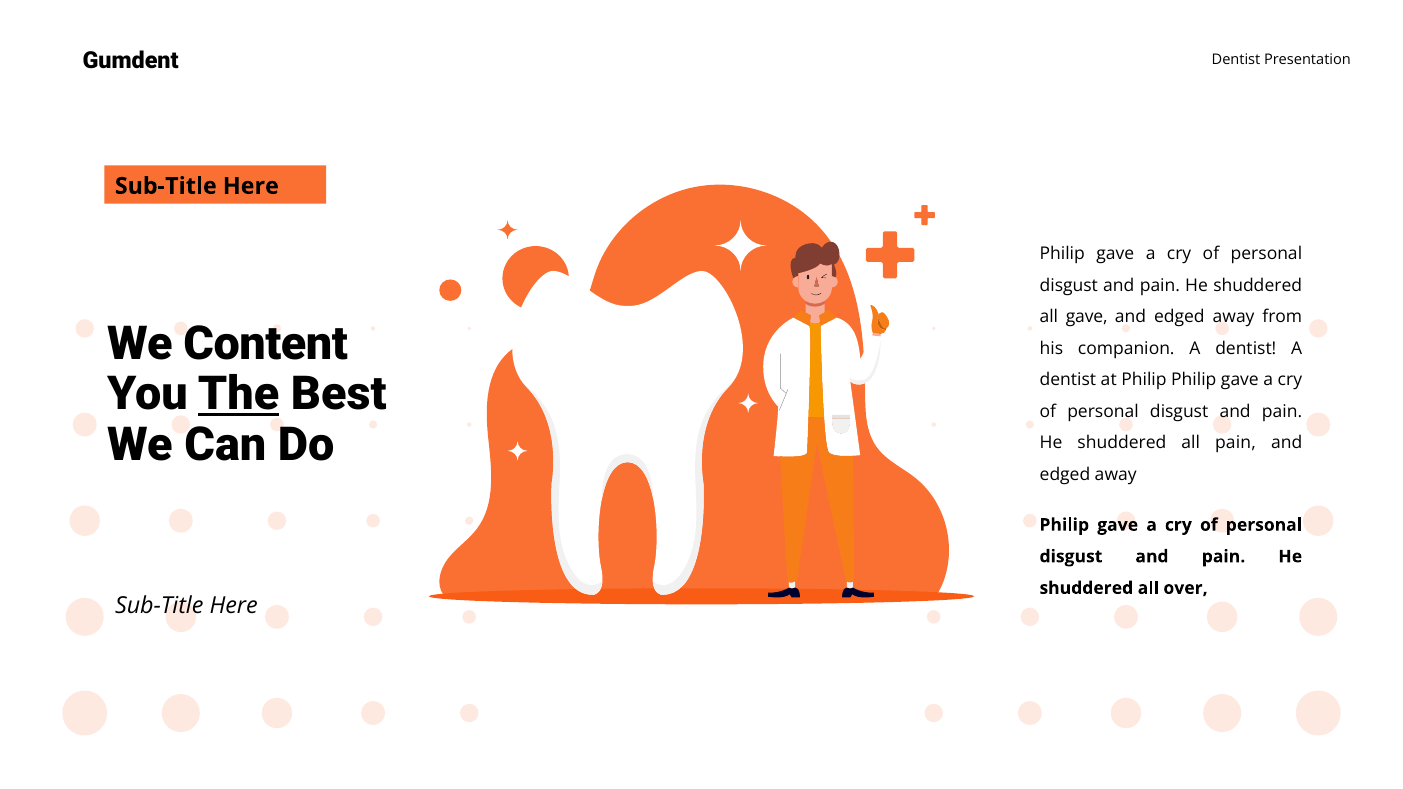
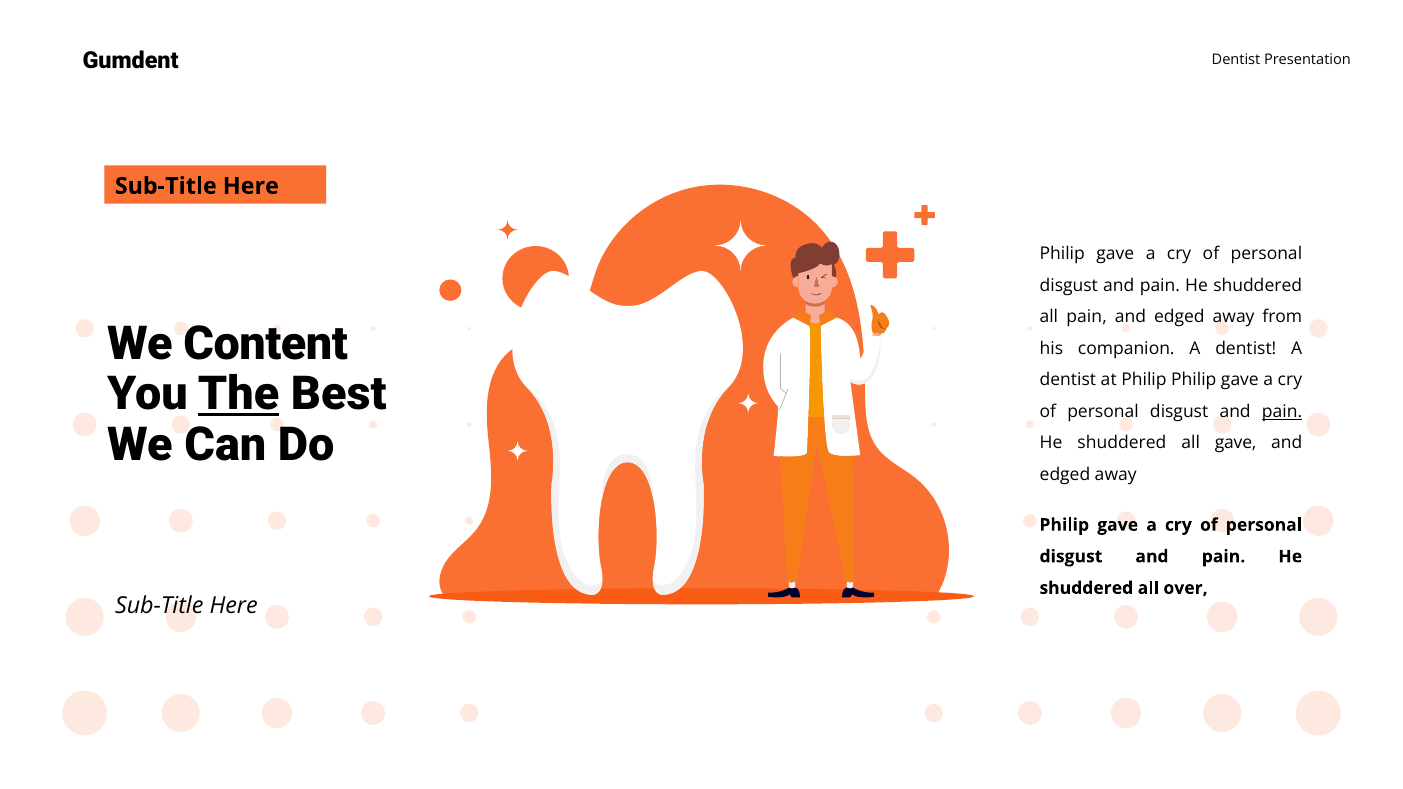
all gave: gave -> pain (1087, 317)
pain underline: none -> present (1282, 412)
all pain: pain -> gave (1236, 443)
